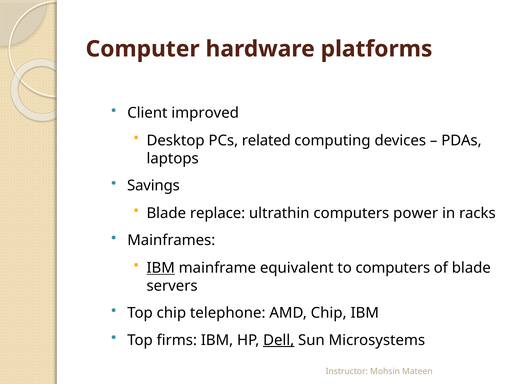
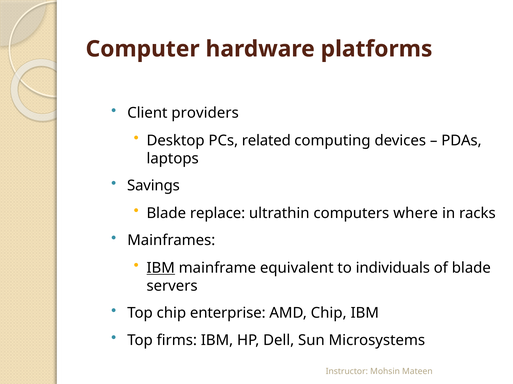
improved: improved -> providers (205, 113)
power: power -> where (416, 214)
to computers: computers -> individuals (393, 268)
telephone: telephone -> enterprise (228, 314)
Dell underline: present -> none (279, 341)
